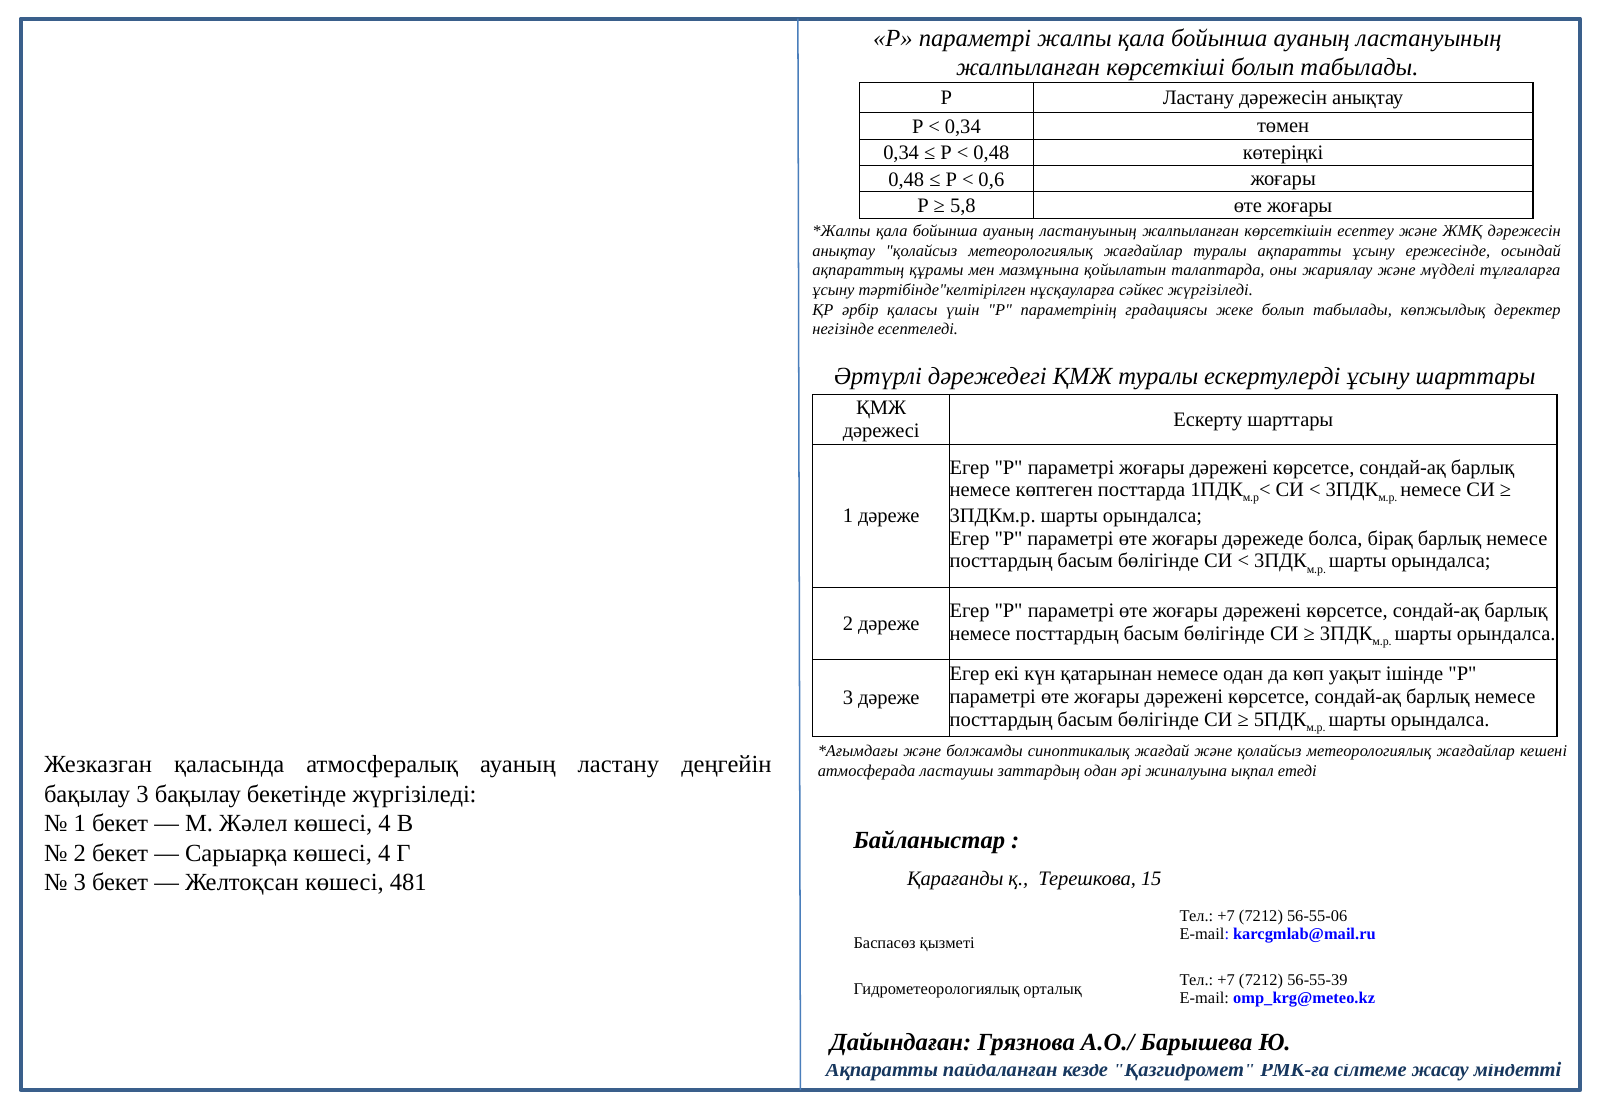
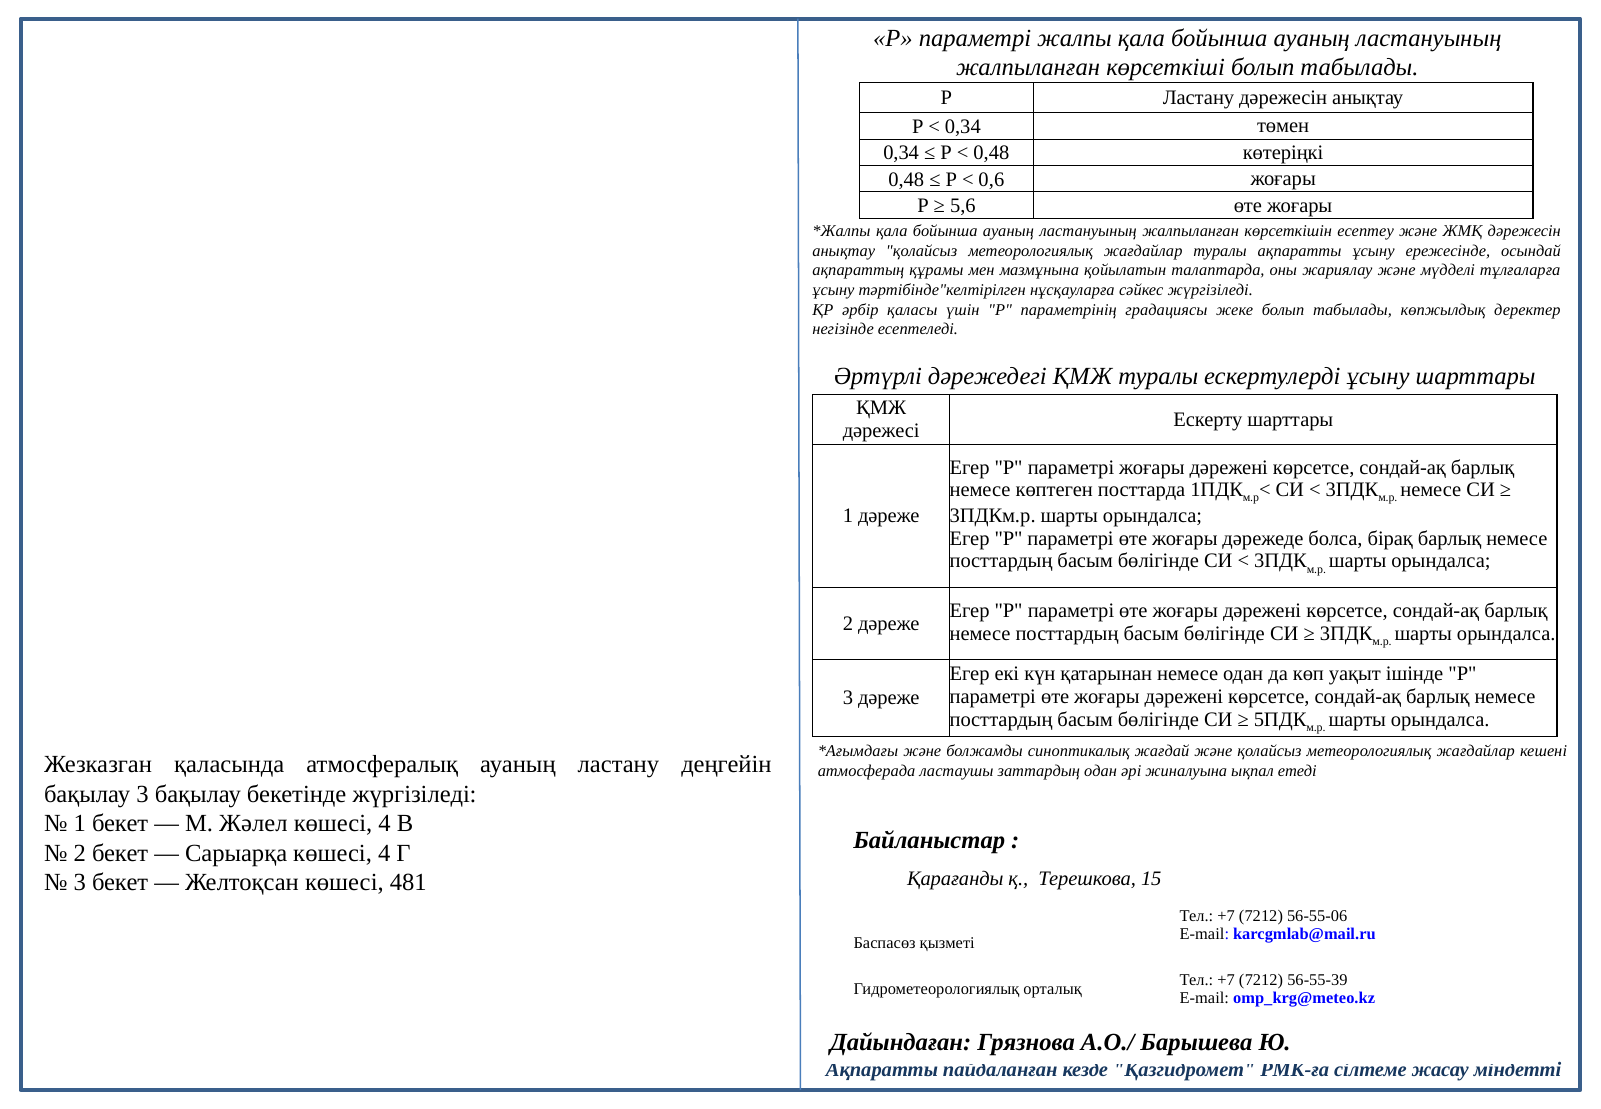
5,8: 5,8 -> 5,6 (963, 206)
